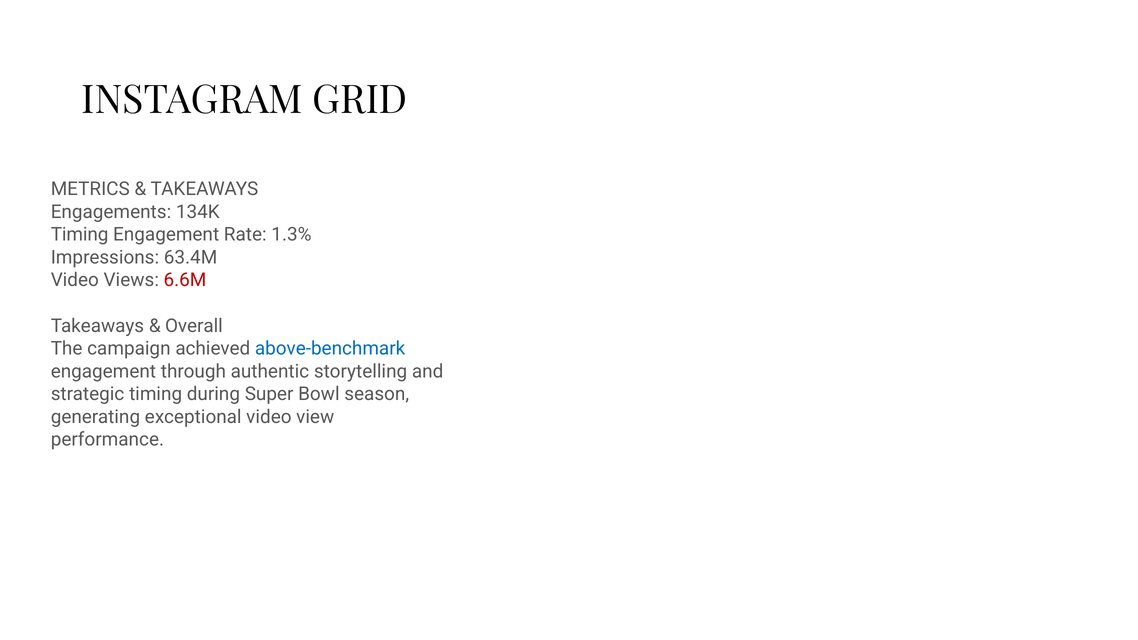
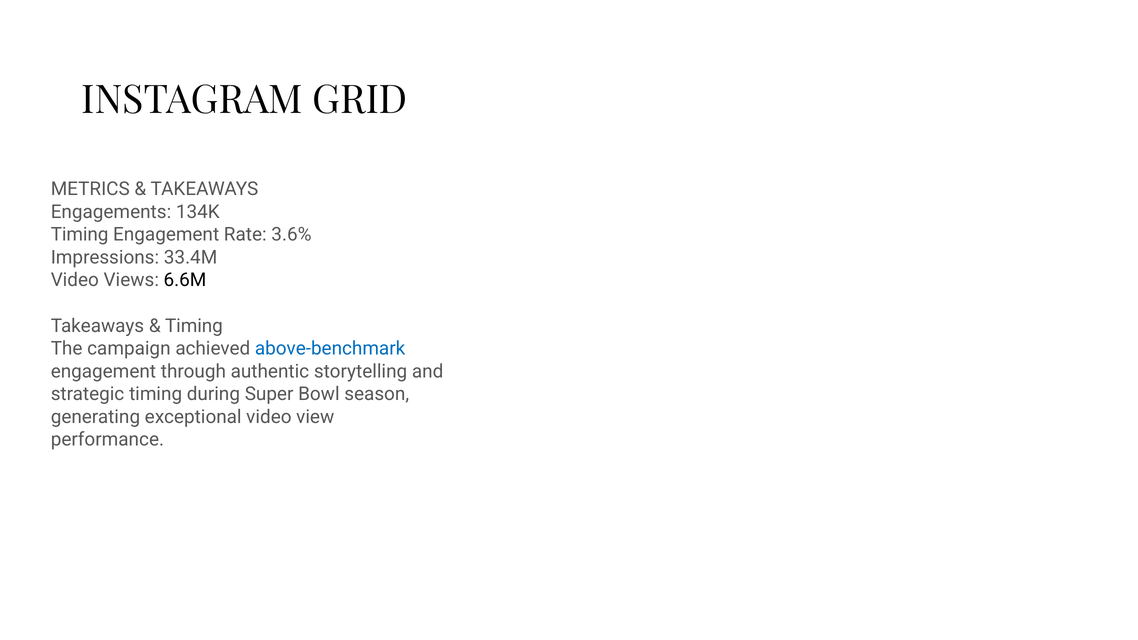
1.3%: 1.3% -> 3.6% (291, 235)
63.4M: 63.4M -> 33.4M (191, 258)
6.6M colour: red -> black (185, 280)
Overall: Overall -> Timing (194, 326)
